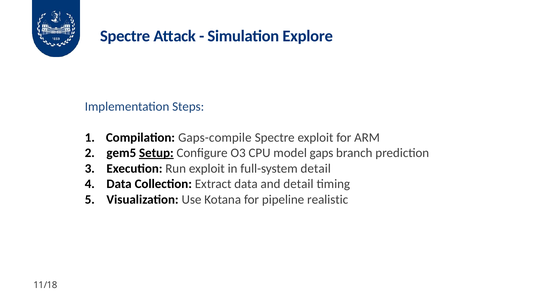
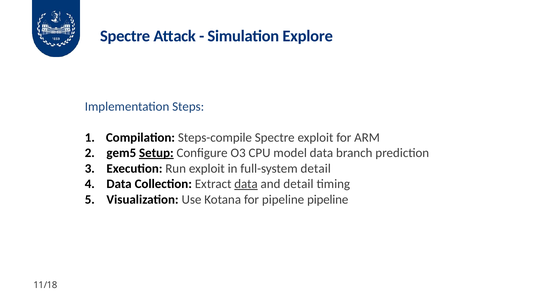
Gaps-compile: Gaps-compile -> Steps-compile (215, 138)
model gaps: gaps -> data (321, 153)
data underline: none -> present (246, 184)
pipeline realistic: realistic -> pipeline (328, 200)
